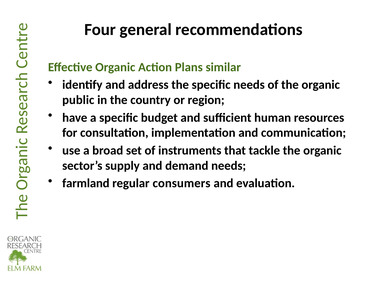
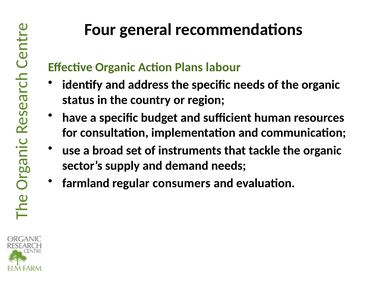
similar: similar -> labour (223, 67)
public: public -> status (78, 100)
